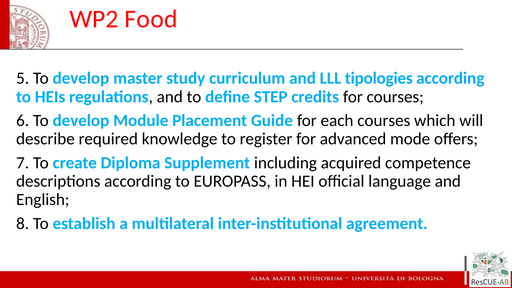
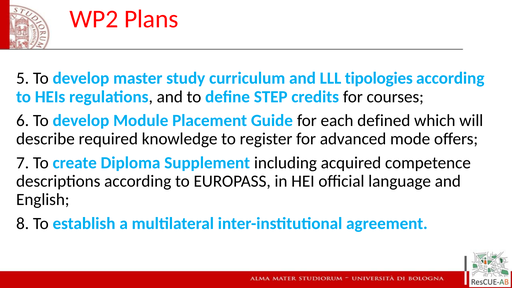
Food: Food -> Plans (151, 19)
each courses: courses -> defined (384, 121)
